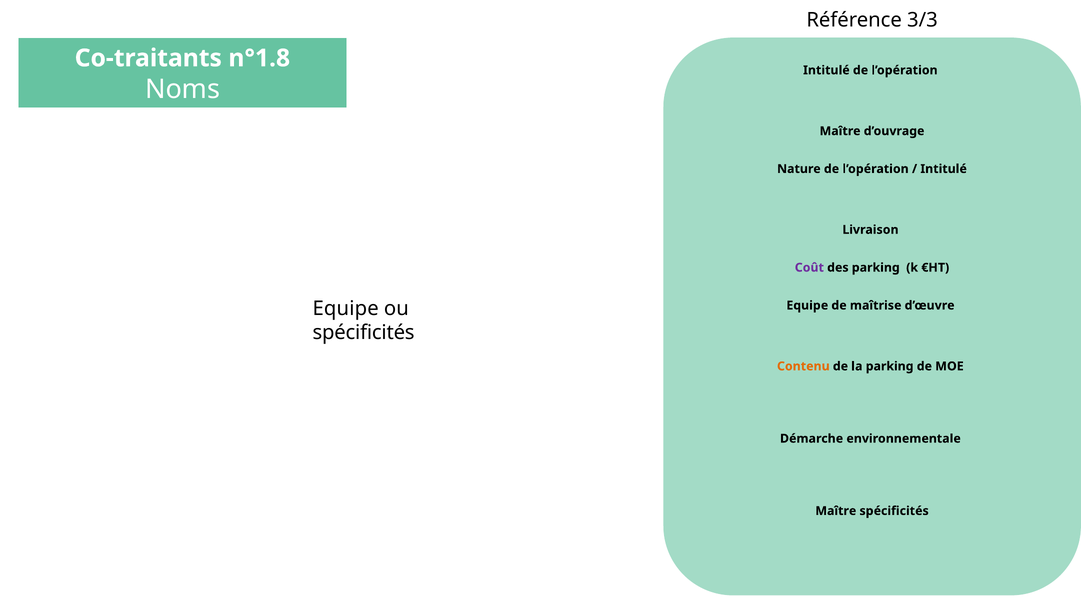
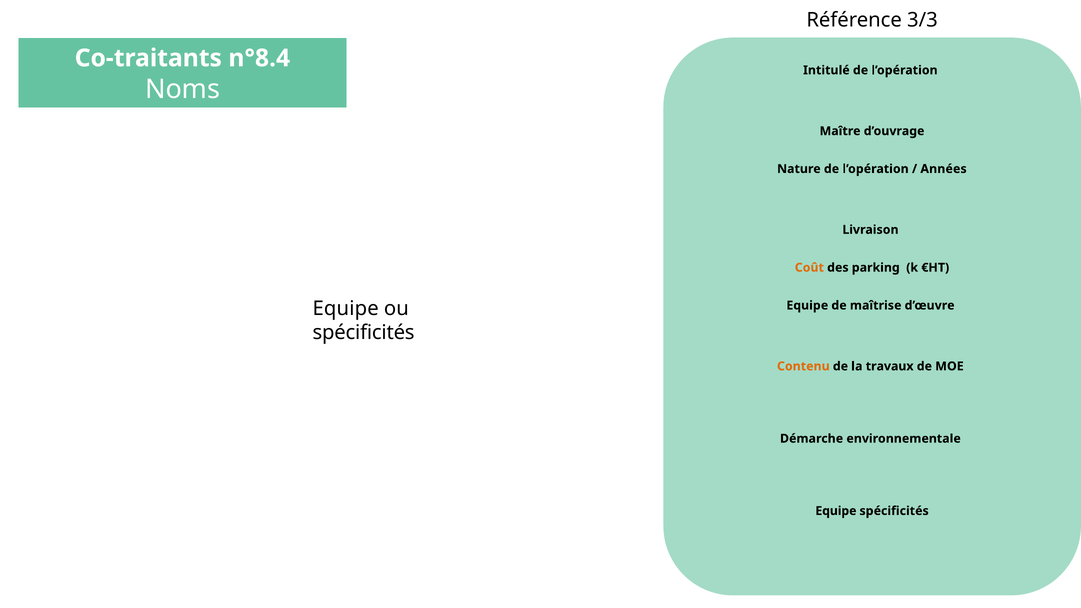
n°1.8: n°1.8 -> n°8.4 (259, 58)
Intitulé: Intitulé -> Années (944, 169)
Coût colour: purple -> orange (809, 268)
la parking: parking -> travaux (890, 366)
Maître: Maître -> Equipe (836, 511)
